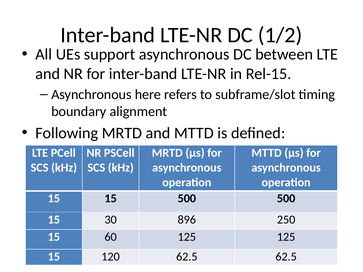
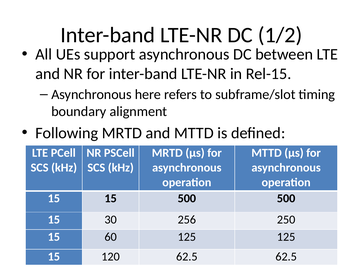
896: 896 -> 256 (187, 220)
